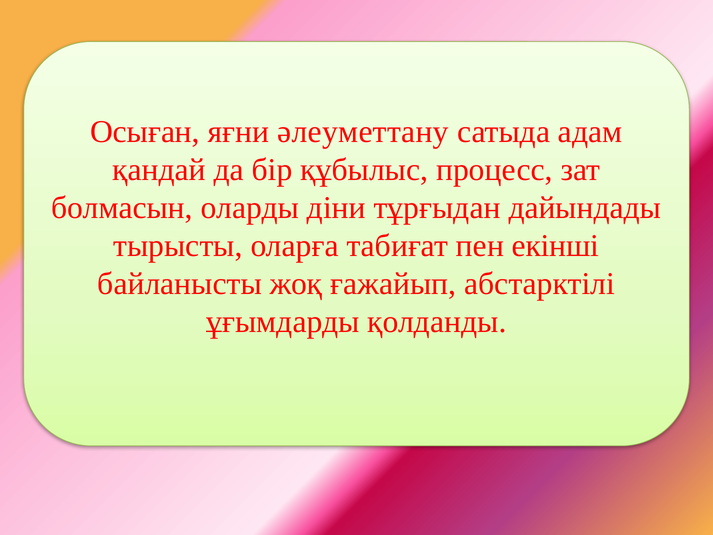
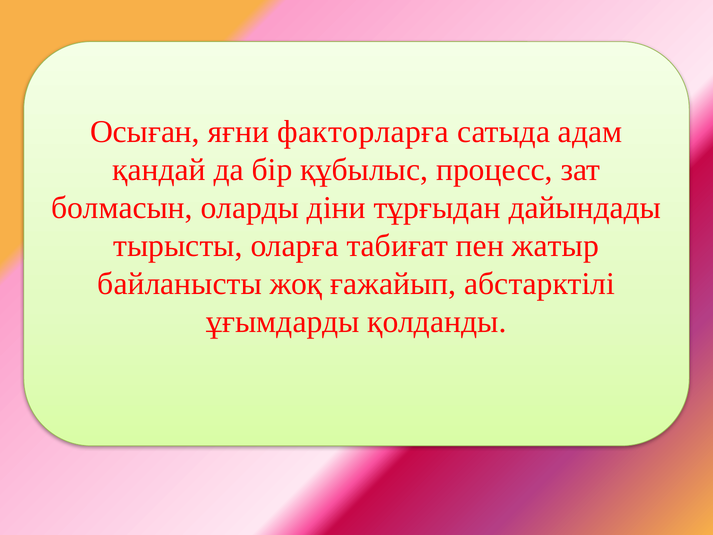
әлеуметтану: әлеуметтану -> факторларға (363, 132)
екінші: екінші -> жатыр (555, 246)
